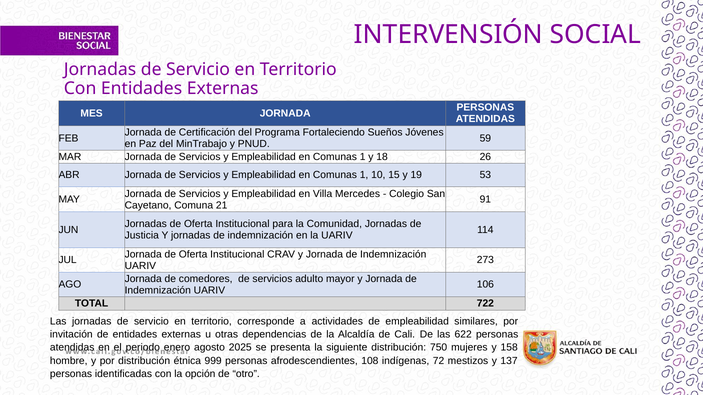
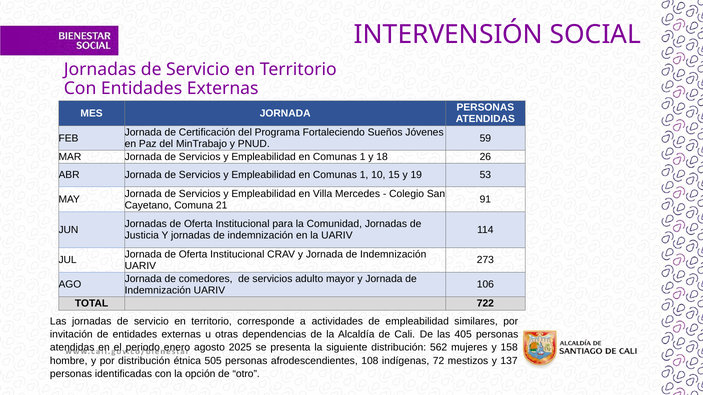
622: 622 -> 405 (463, 335)
750: 750 -> 562 (439, 348)
999: 999 -> 505 (213, 361)
